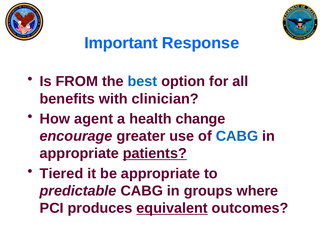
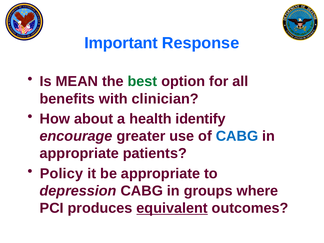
FROM: FROM -> MEAN (77, 81)
best colour: blue -> green (142, 81)
agent: agent -> about (94, 119)
change: change -> identify (201, 119)
patients underline: present -> none (155, 153)
Tiered: Tiered -> Policy (61, 174)
predictable: predictable -> depression (78, 191)
